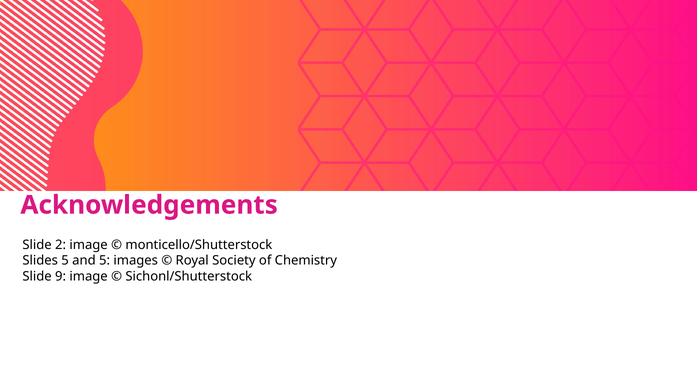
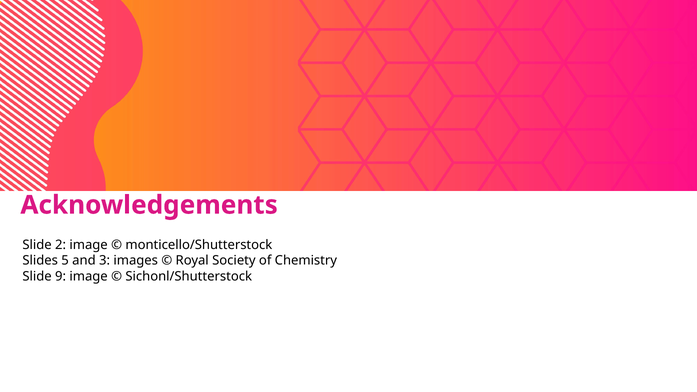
and 5: 5 -> 3 (105, 261)
